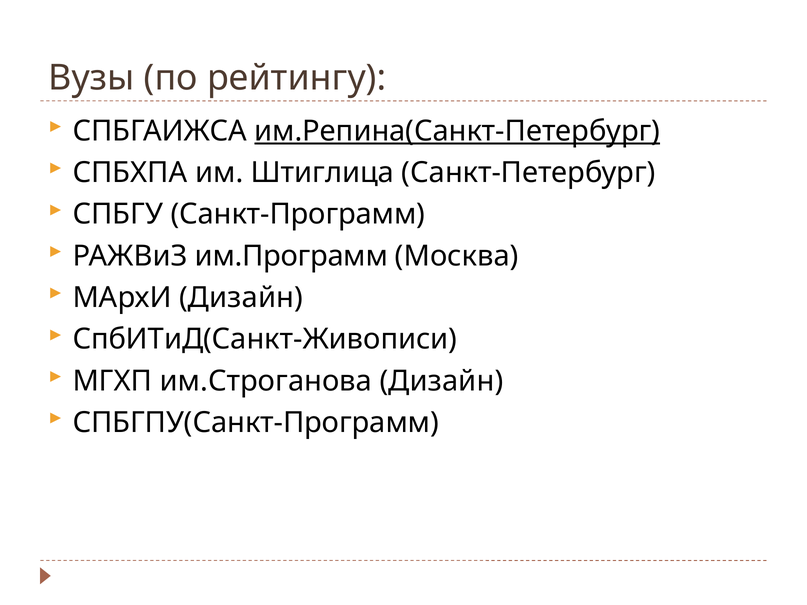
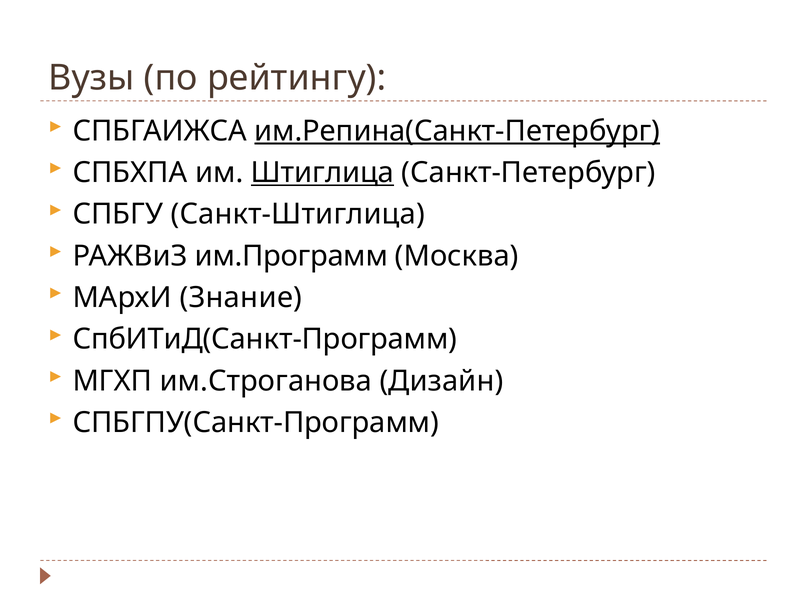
Штиглица underline: none -> present (322, 173)
Санкт-Программ: Санкт-Программ -> Санкт-Штиглица (298, 214)
МАрхИ Дизайн: Дизайн -> Знание (241, 298)
СпбИТиД(Санкт-Живописи: СпбИТиД(Санкт-Живописи -> СпбИТиД(Санкт-Программ (265, 340)
